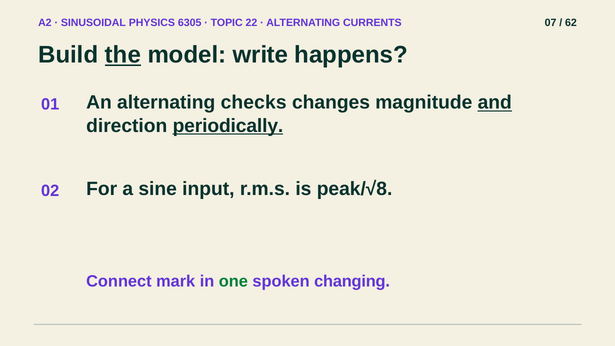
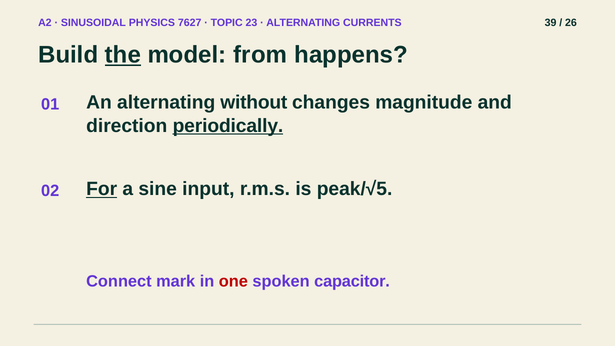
6305: 6305 -> 7627 (190, 23)
22: 22 -> 23 (251, 23)
07: 07 -> 39 (551, 23)
62: 62 -> 26 (571, 23)
write: write -> from (260, 55)
checks: checks -> without (254, 103)
and underline: present -> none (495, 103)
For underline: none -> present (102, 189)
peak/√8: peak/√8 -> peak/√5 (355, 189)
one colour: green -> red (233, 281)
changing: changing -> capacitor (352, 281)
